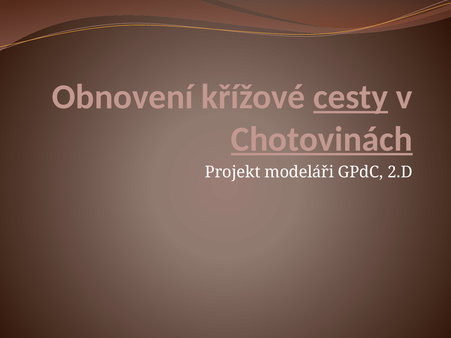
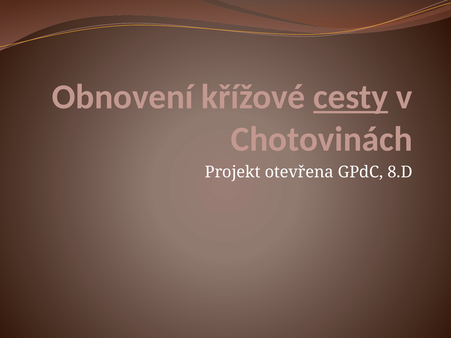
Chotovinách underline: present -> none (322, 139)
modeláři: modeláři -> otevřena (299, 172)
2.D: 2.D -> 8.D (400, 172)
